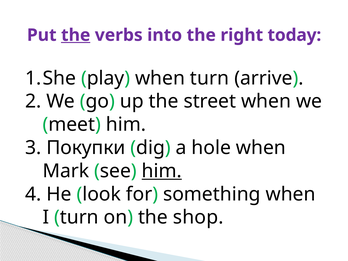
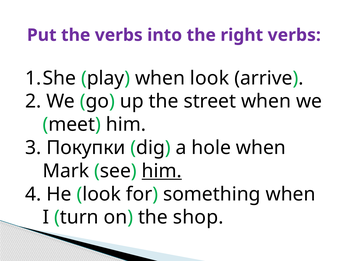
the underline: present -> none (76, 35)
right today: today -> verbs (294, 35)
when turn: turn -> look (210, 78)
